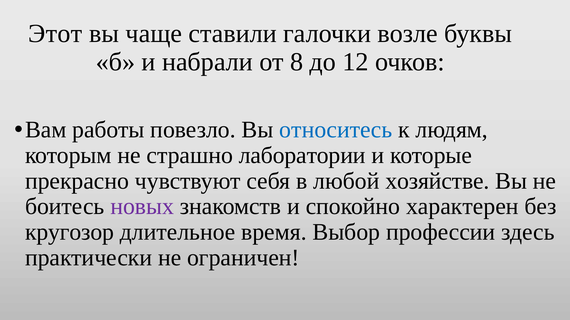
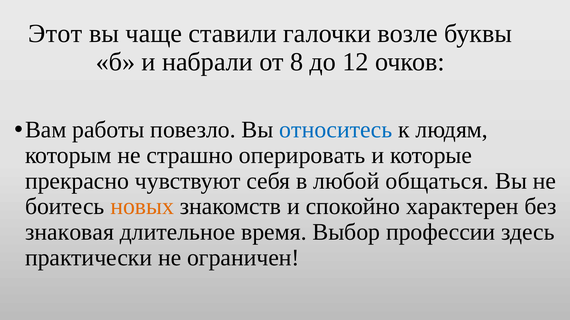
лаборатории: лаборатории -> оперировать (302, 156)
хозяйстве: хозяйстве -> общаться (437, 181)
новых colour: purple -> orange (142, 207)
кругозор: кругозор -> знаковая (70, 233)
